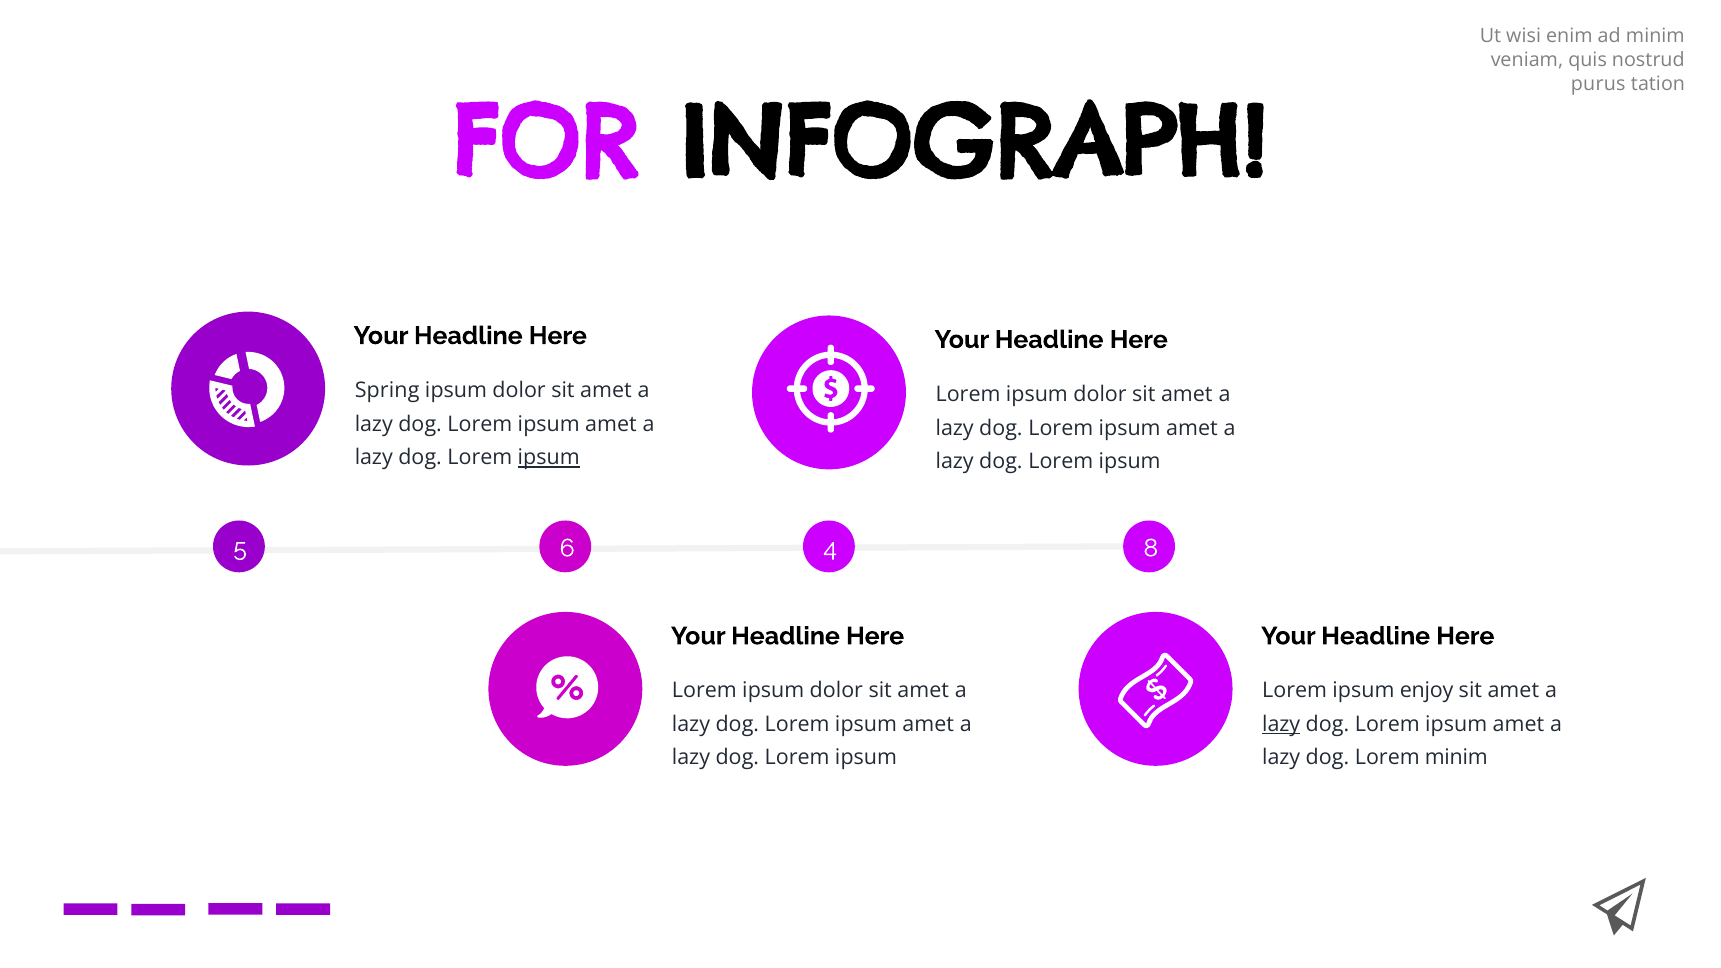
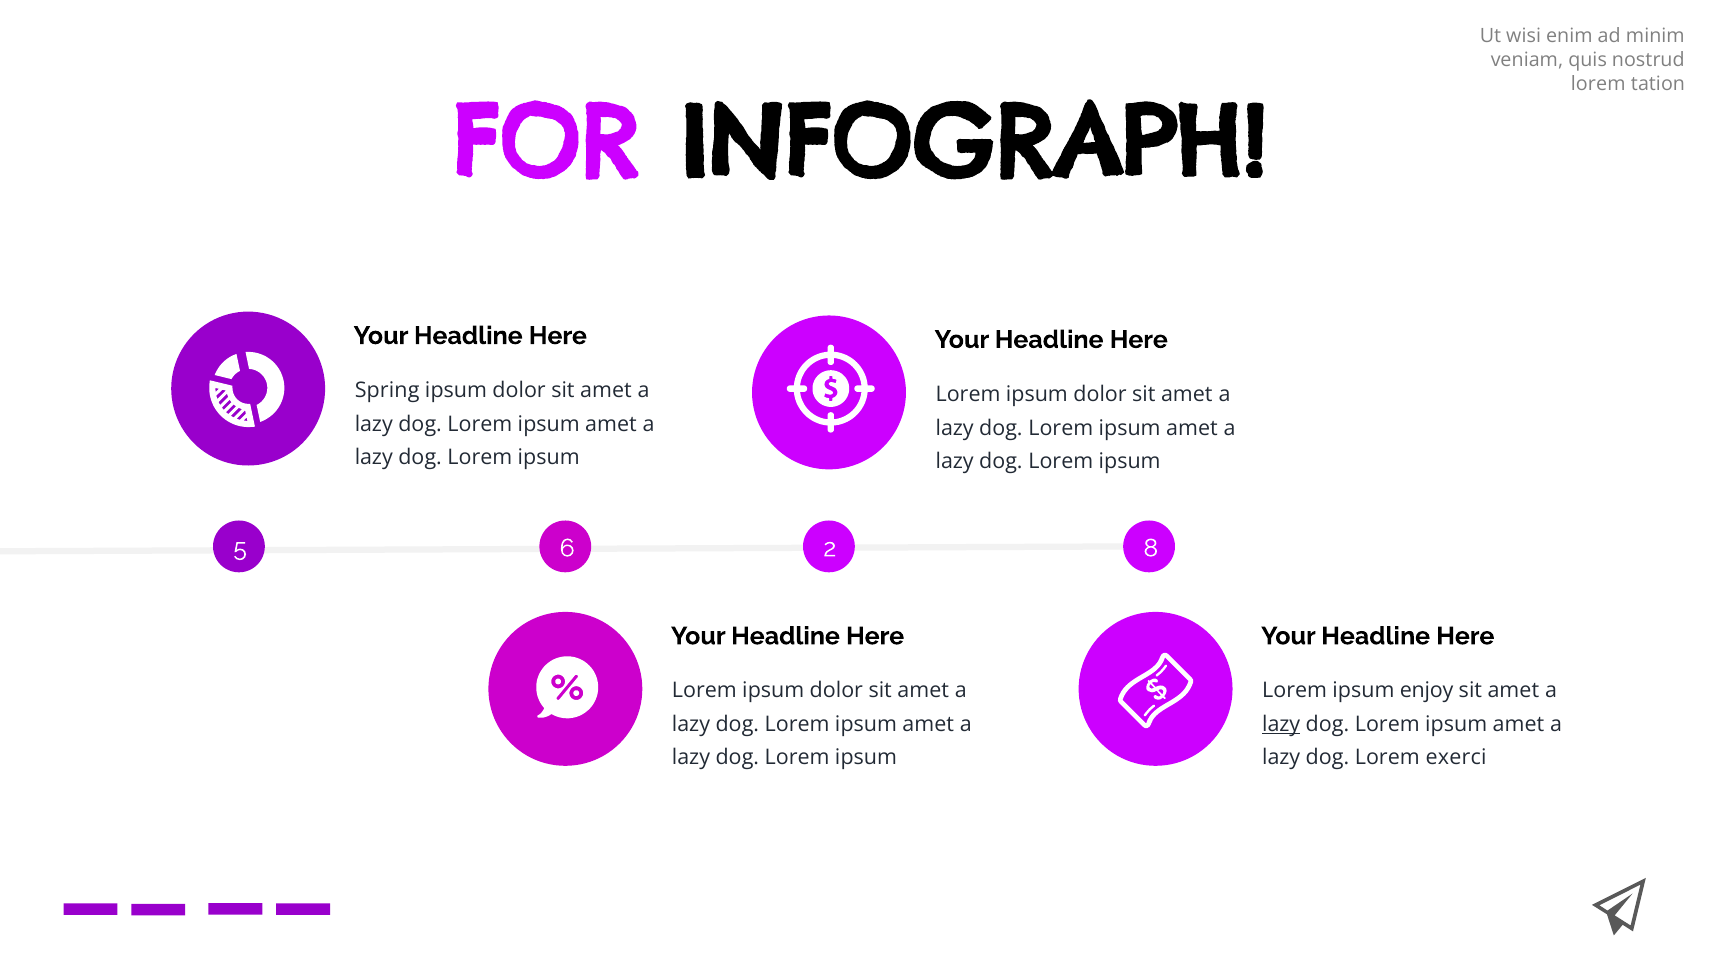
purus: purus -> lorem (1598, 84)
ipsum underline: present -> none (549, 458)
4: 4 -> 2 (830, 548)
Lorem minim: minim -> exerci (1456, 758)
